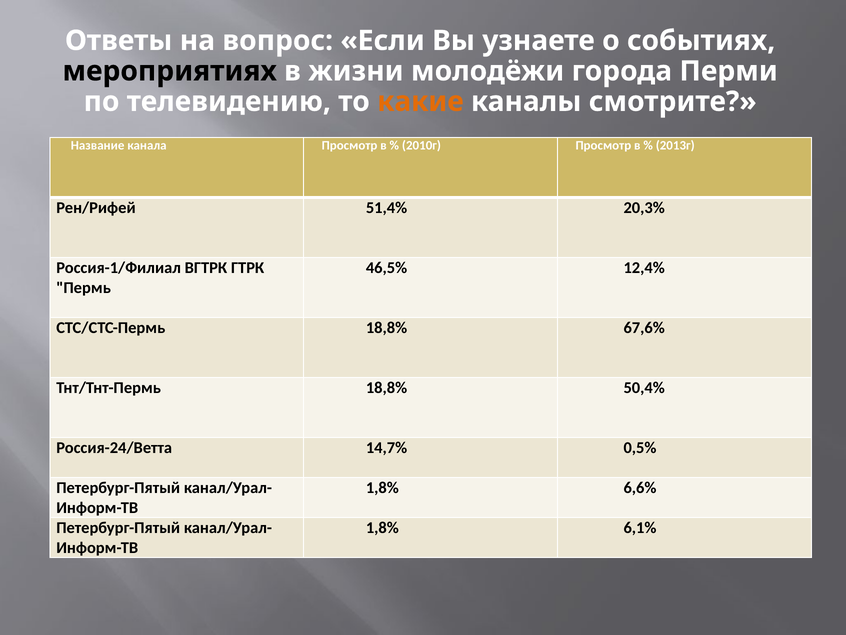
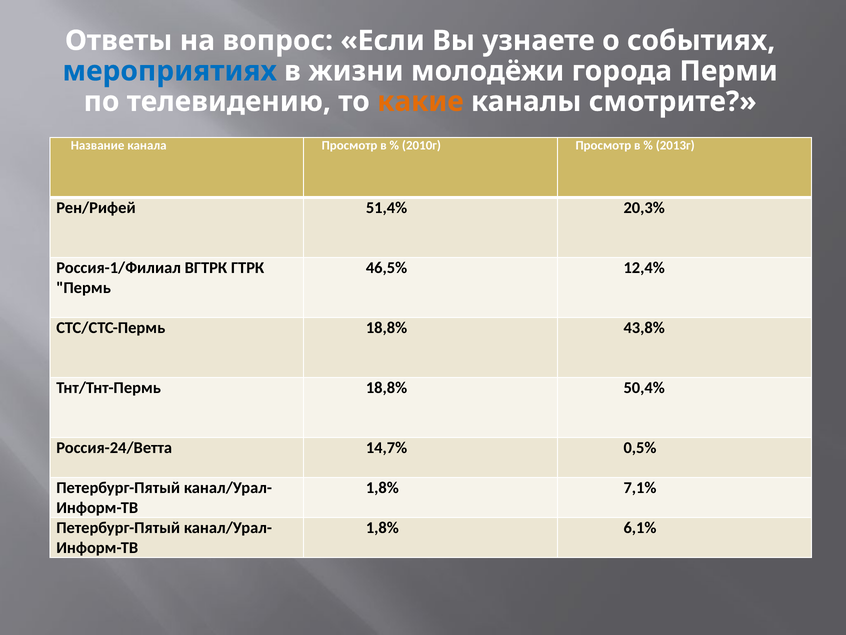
мероприятиях colour: black -> blue (170, 71)
67,6%: 67,6% -> 43,8% (644, 327)
6,6%: 6,6% -> 7,1% (640, 487)
